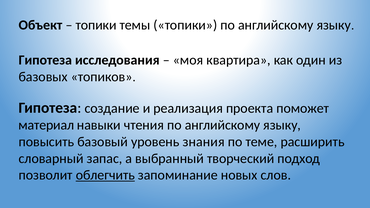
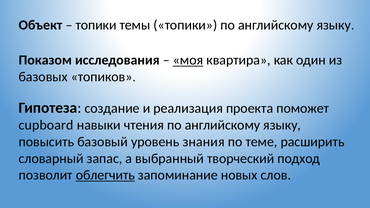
Гипотеза: Гипотеза -> Показом (45, 60)
моя underline: none -> present (188, 60)
материал: материал -> cupboard (46, 125)
